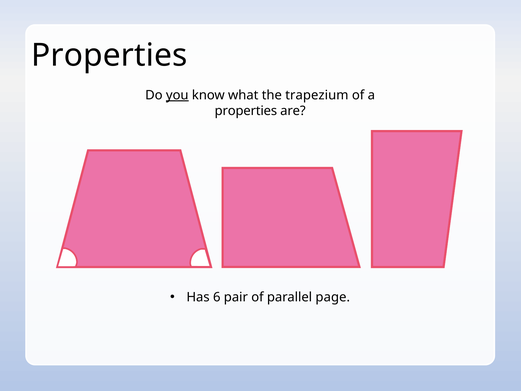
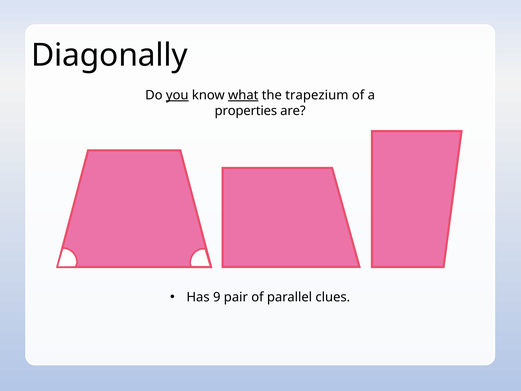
Properties: Properties -> Diagonally (109, 55)
what underline: none -> present (243, 95)
6: 6 -> 9 (217, 297)
page: page -> clues (333, 297)
